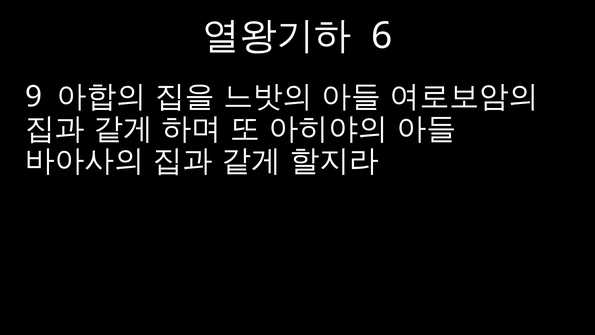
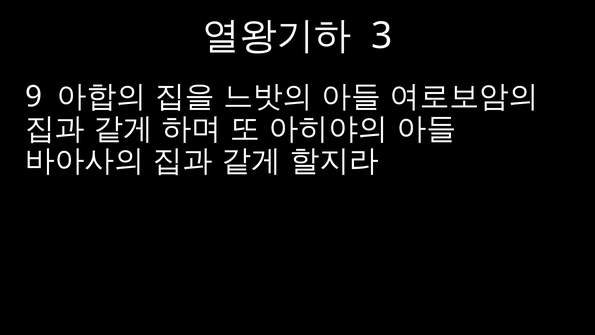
6: 6 -> 3 (382, 36)
